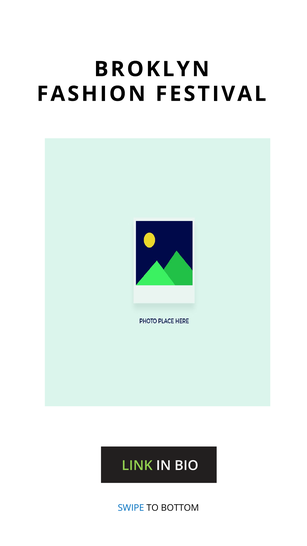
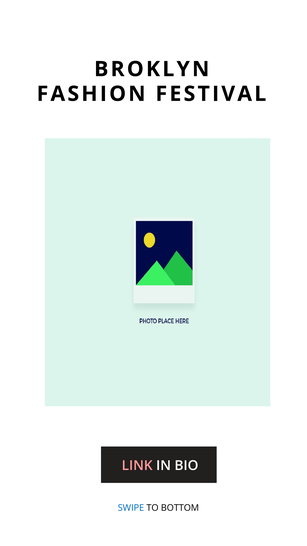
LINK colour: light green -> pink (137, 465)
